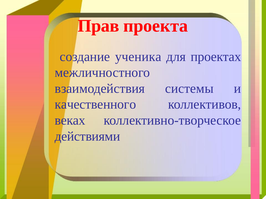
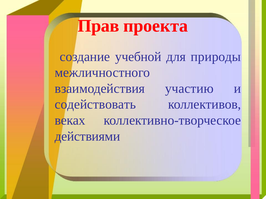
ученика: ученика -> учебной (138, 57)
проектах: проектах -> природы (216, 57)
системы: системы -> участию (189, 89)
качественного: качественного -> содействовать (95, 105)
